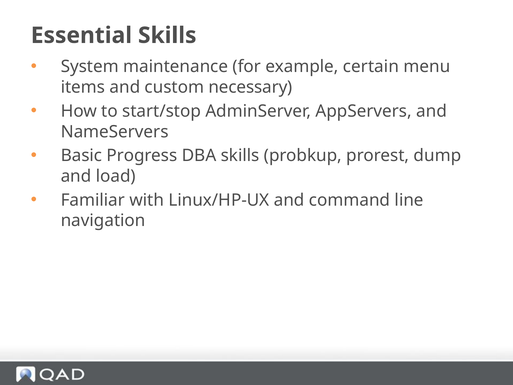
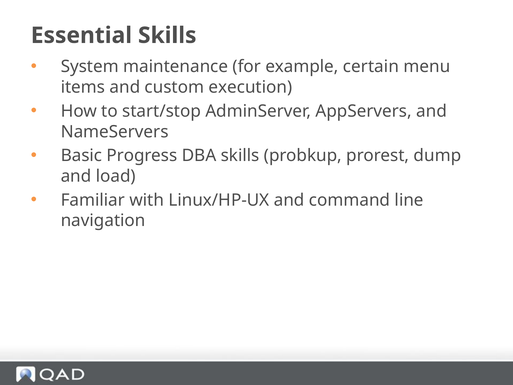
necessary: necessary -> execution (250, 87)
